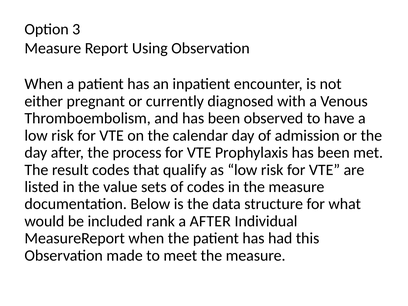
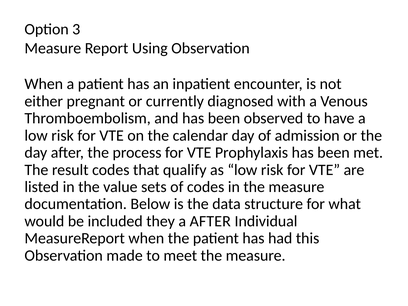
rank: rank -> they (161, 221)
